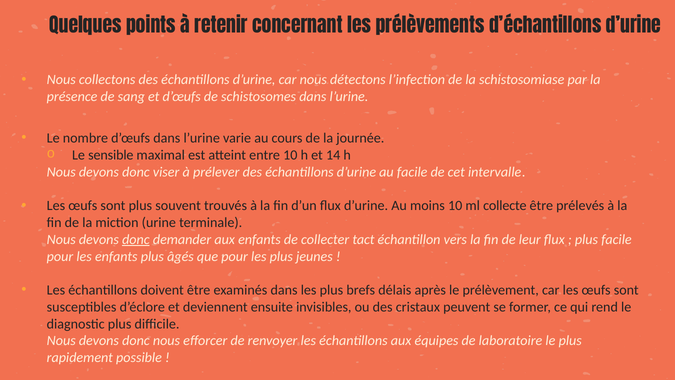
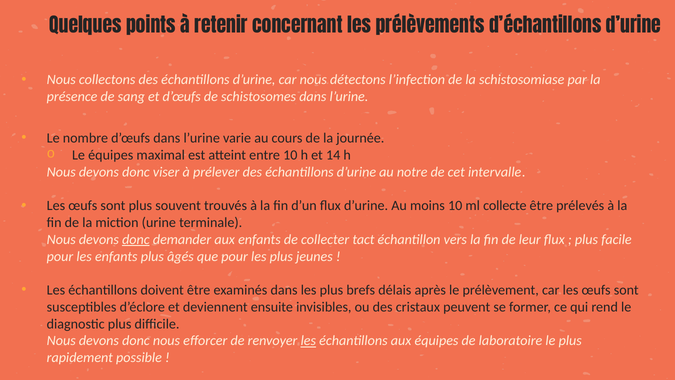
Le sensible: sensible -> équipes (111, 155)
au facile: facile -> notre (412, 172)
les underline: none -> present (308, 341)
